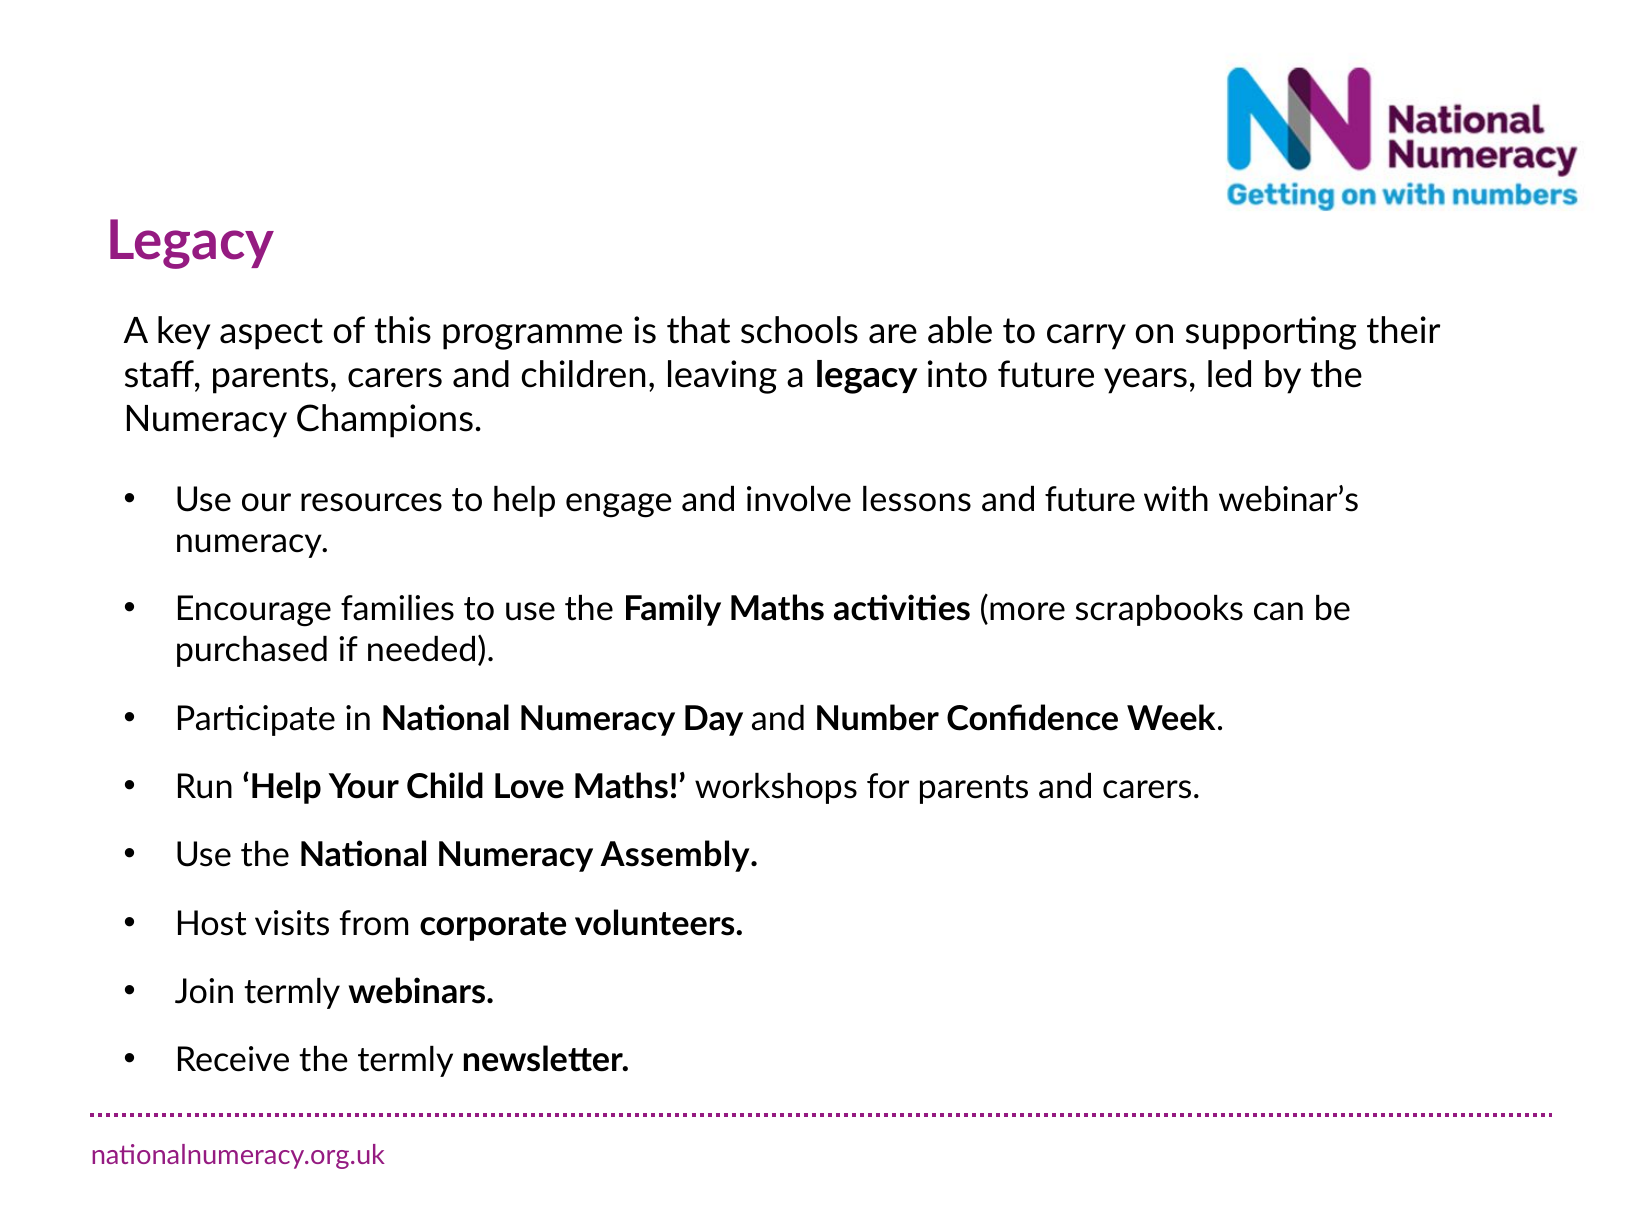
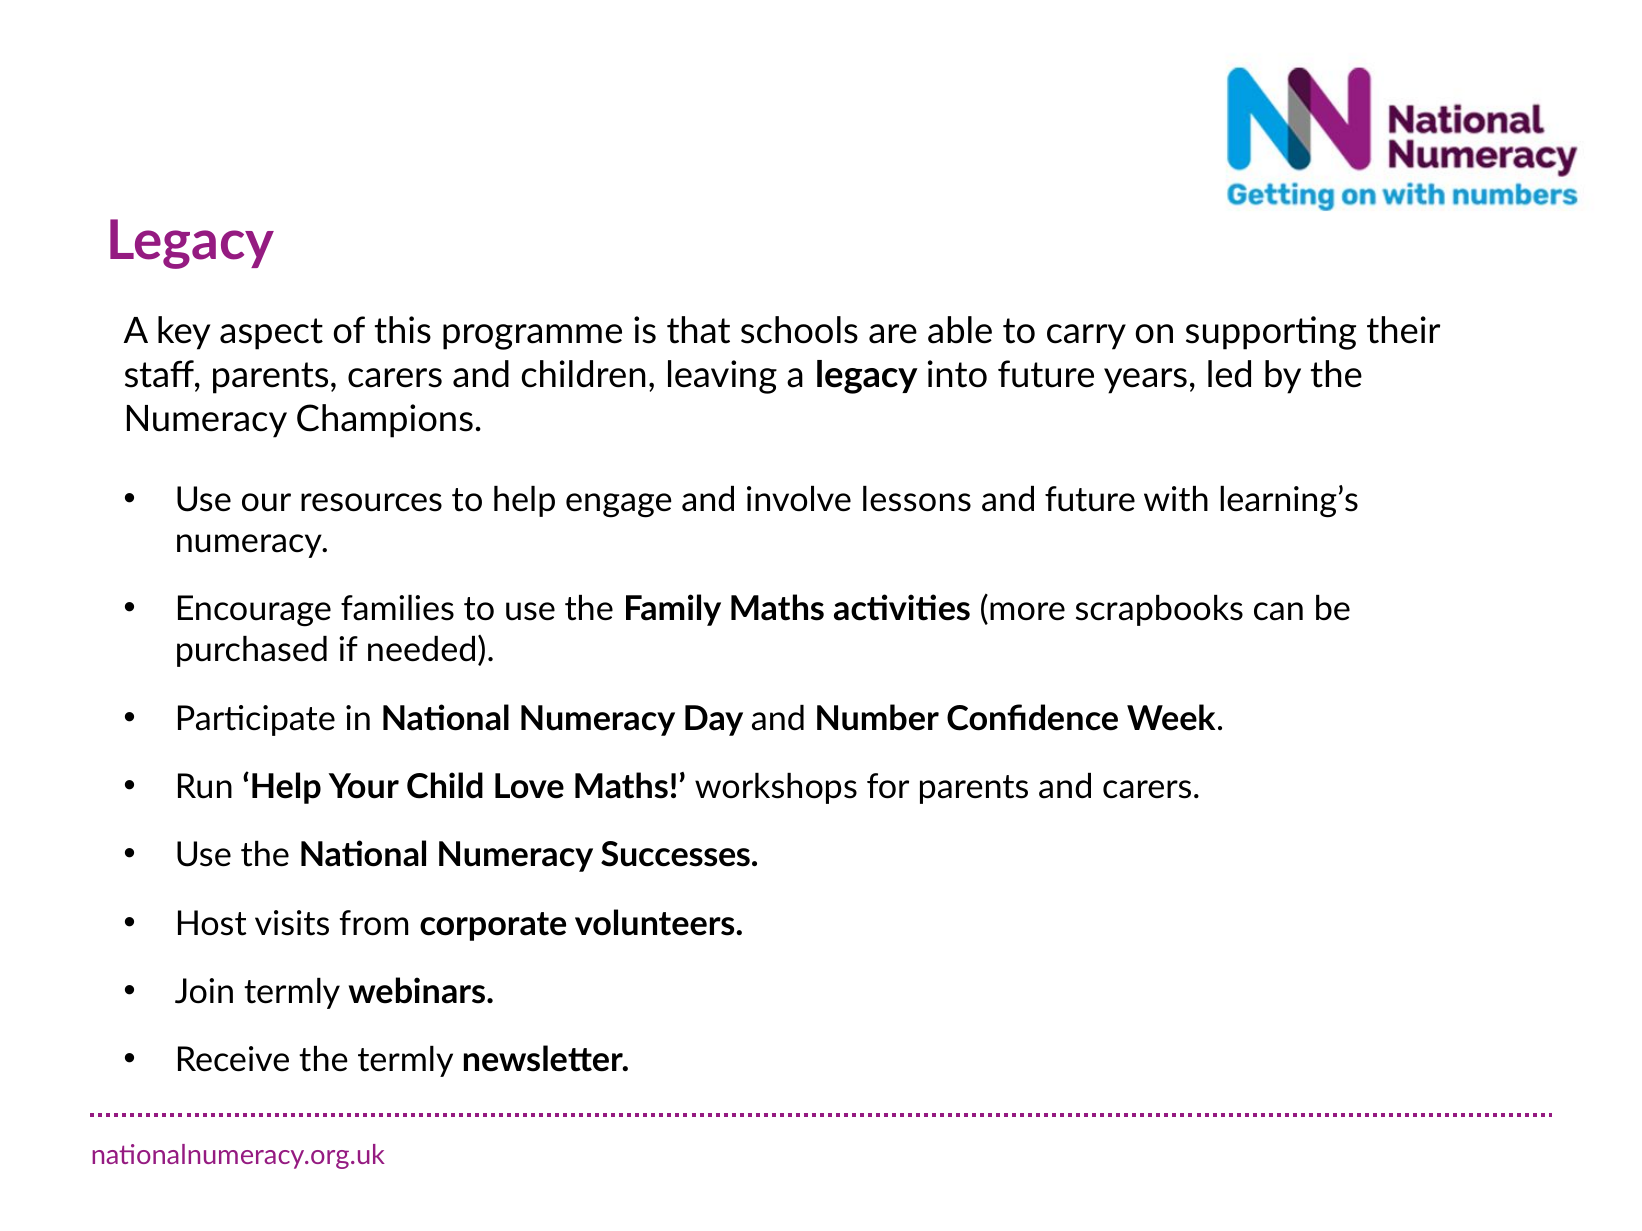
webinar’s: webinar’s -> learning’s (1289, 500)
Assembly: Assembly -> Successes (680, 856)
